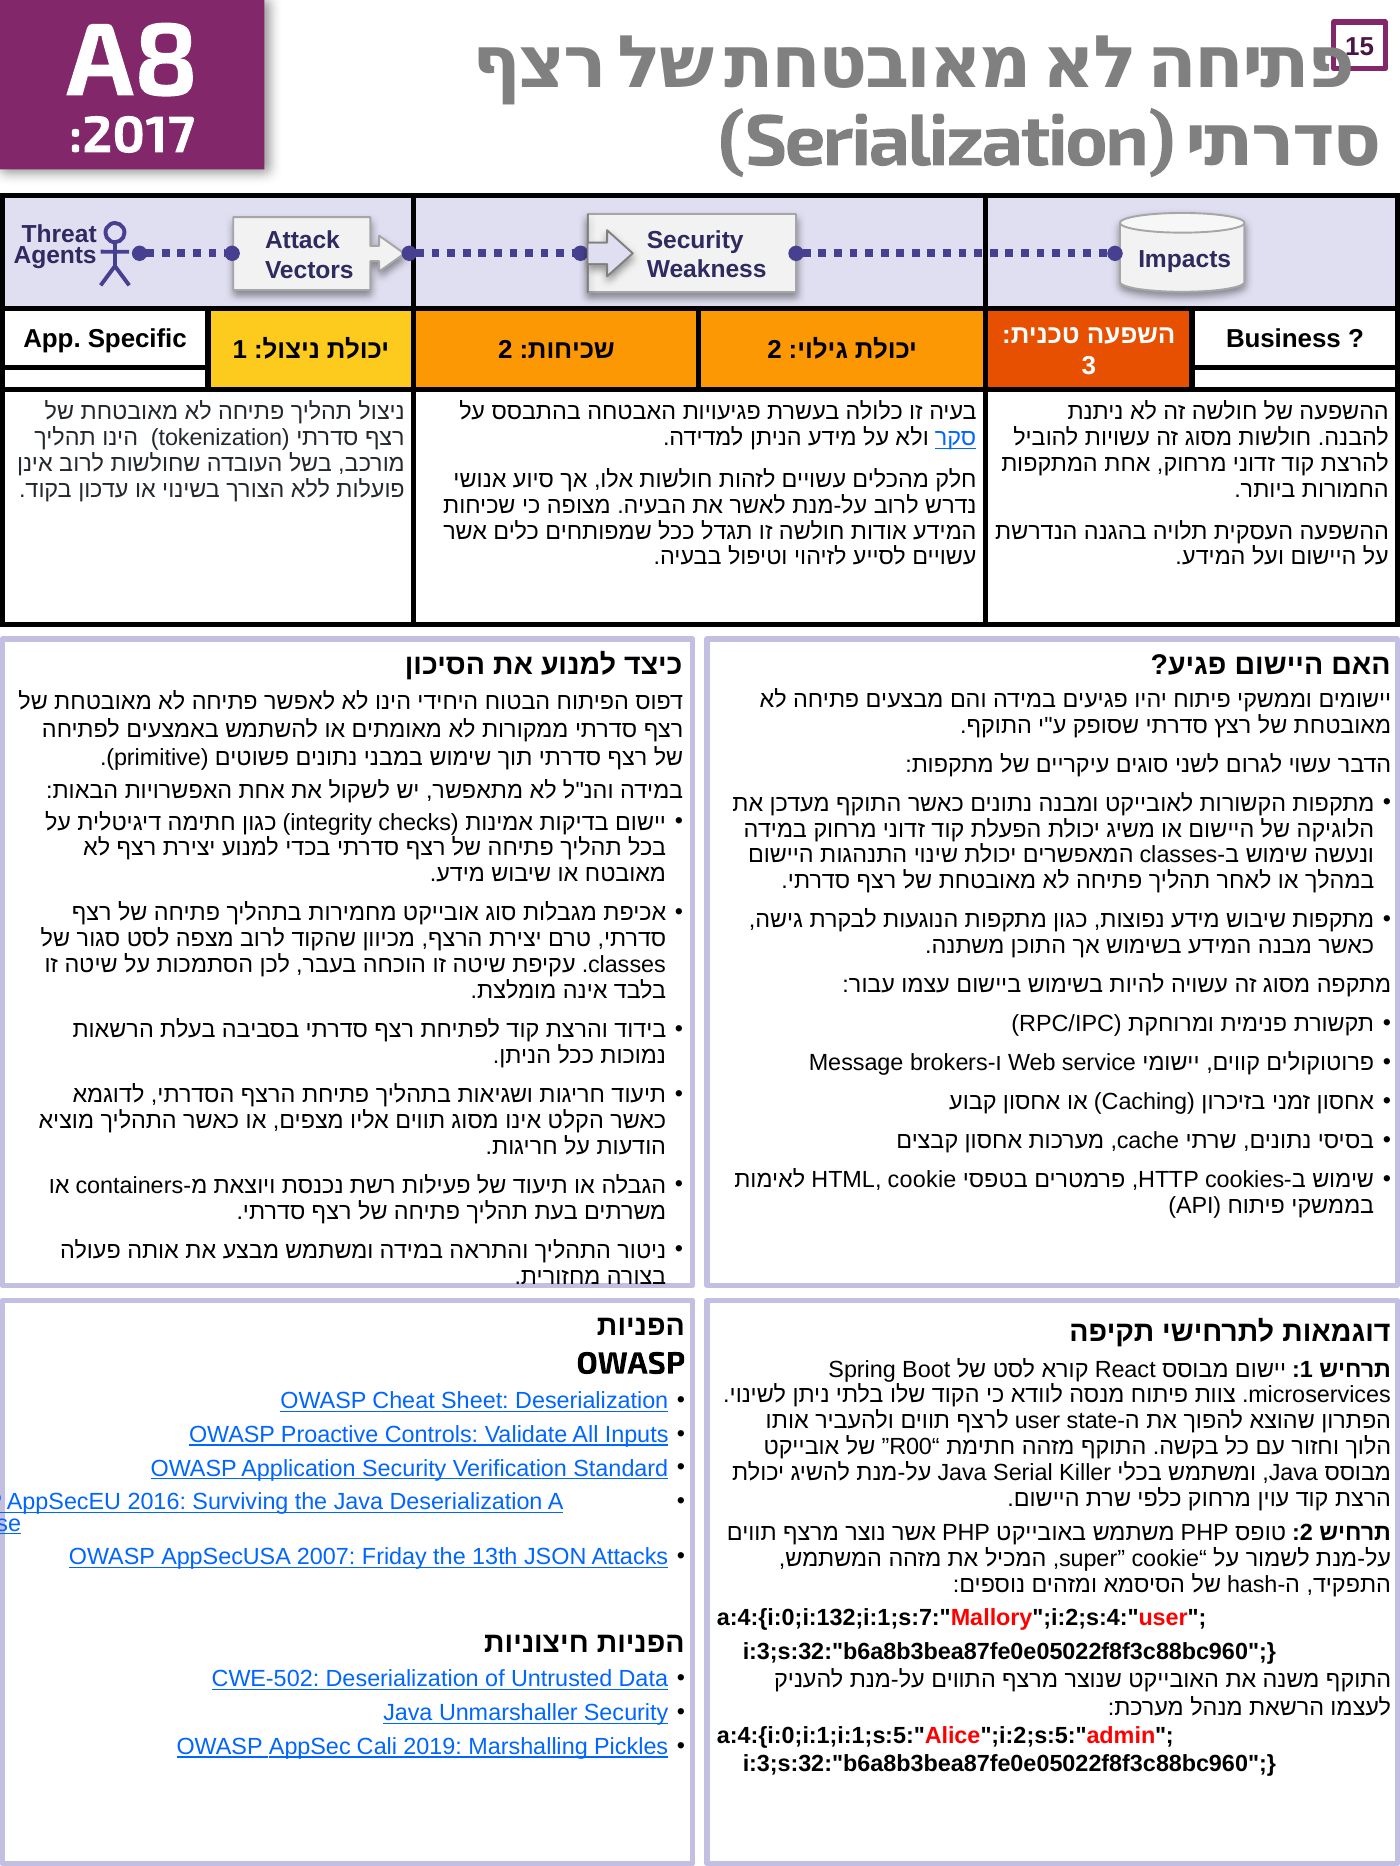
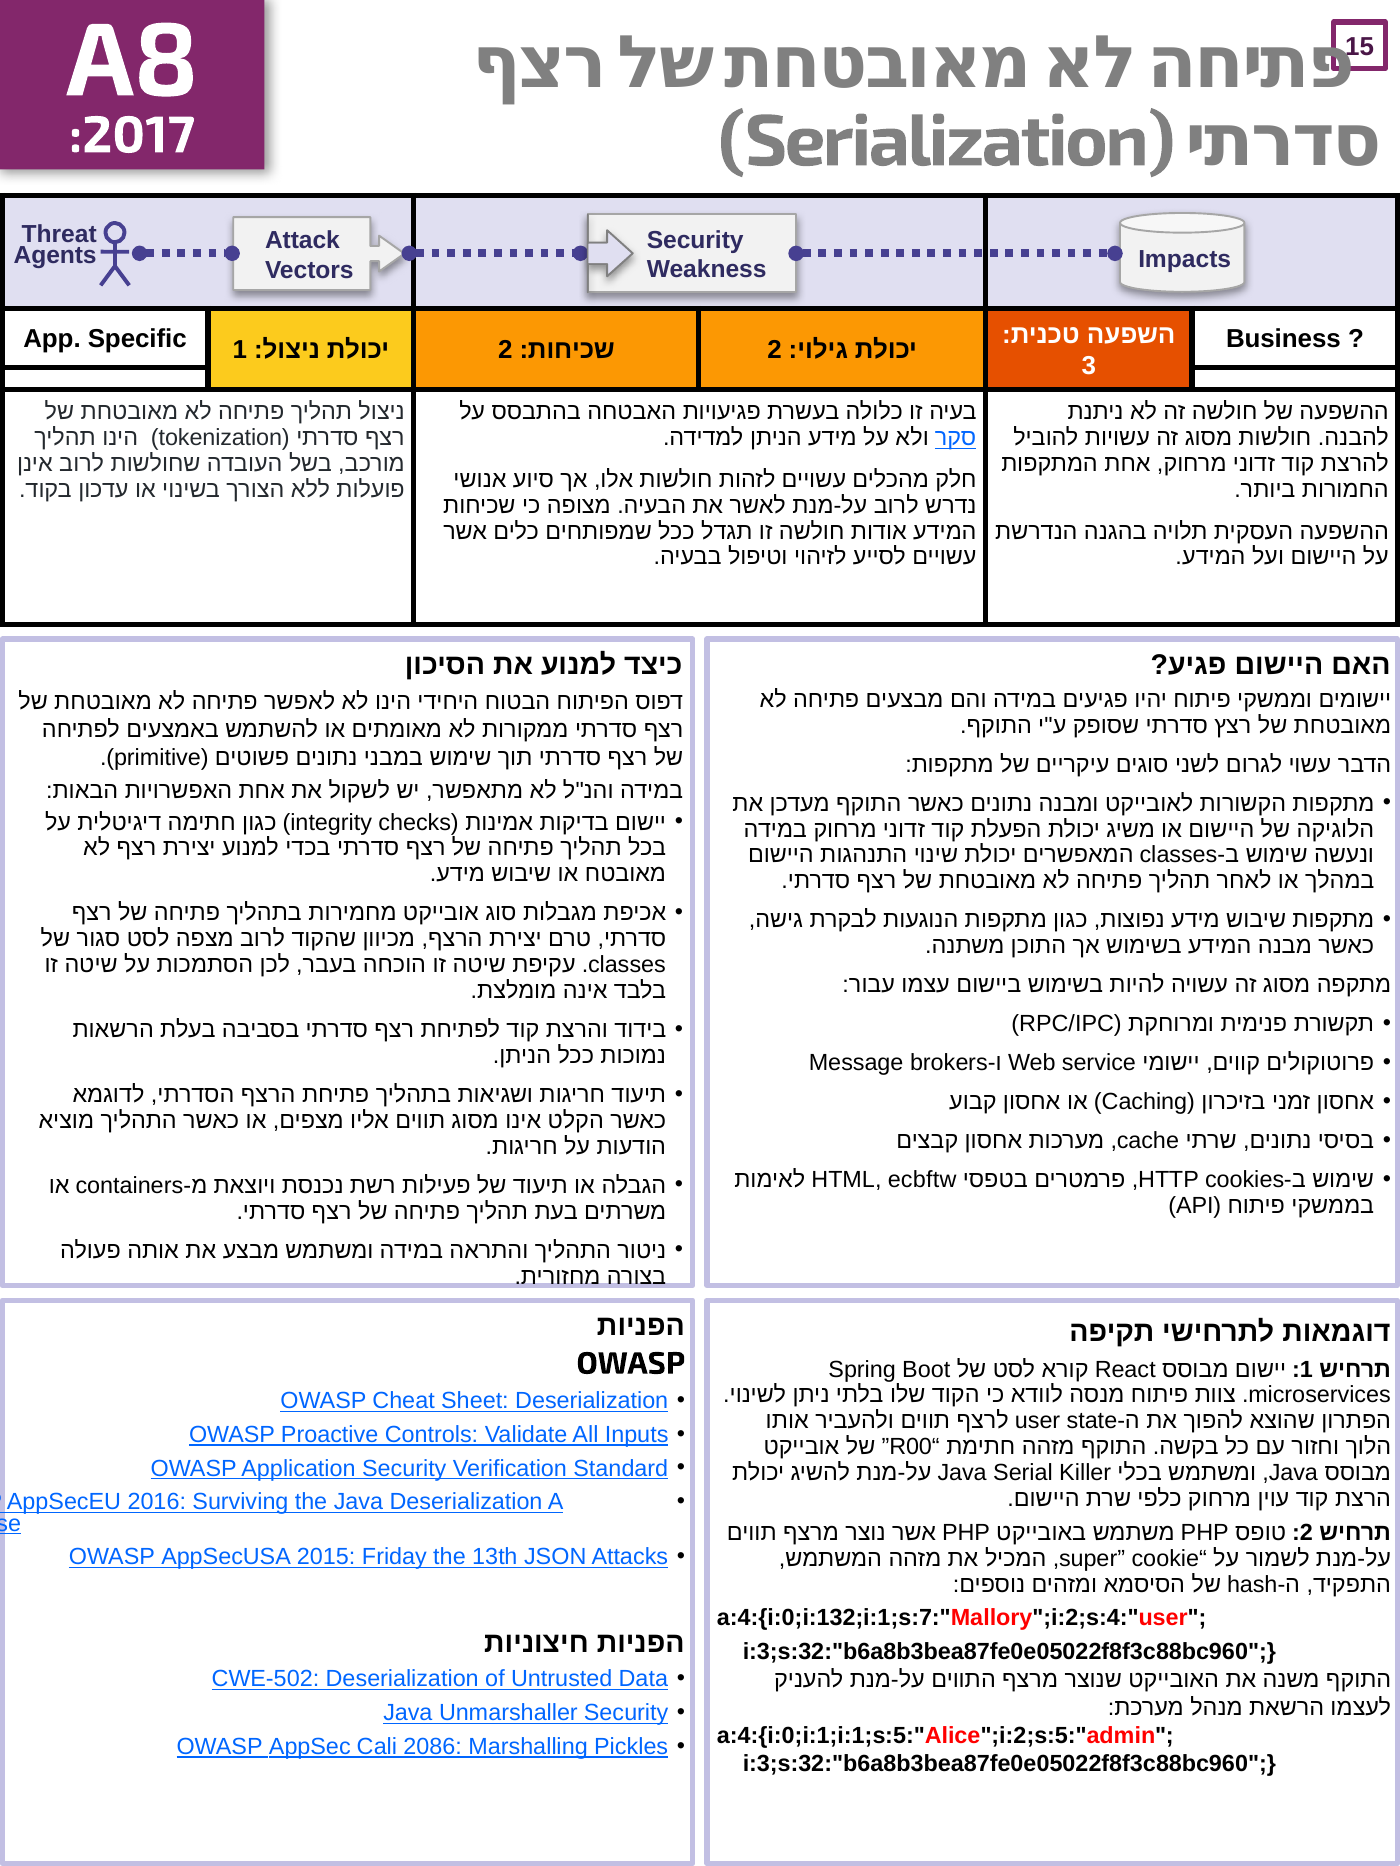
HTML cookie: cookie -> ecbftw (922, 1180)
2007: 2007 -> 2015 (326, 1558)
2019: 2019 -> 2086 (433, 1747)
